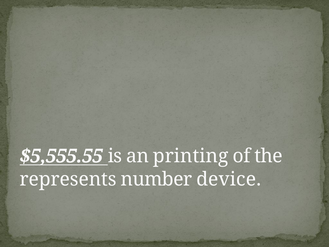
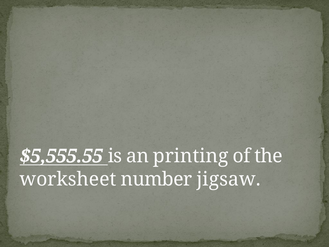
represents: represents -> worksheet (68, 179)
device: device -> jigsaw (229, 179)
